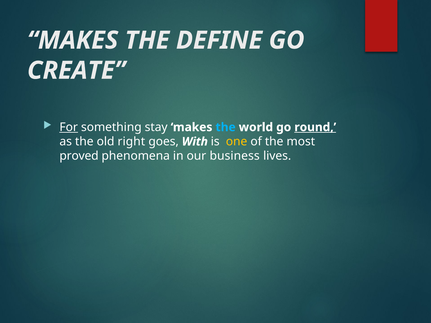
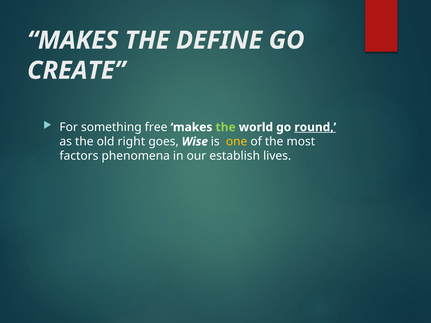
For underline: present -> none (69, 127)
stay: stay -> free (156, 127)
the colour: light blue -> light green (226, 127)
With: With -> Wise (195, 142)
proved: proved -> factors (79, 156)
business: business -> establish (235, 156)
